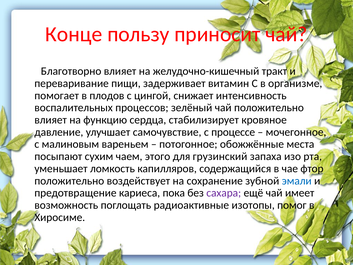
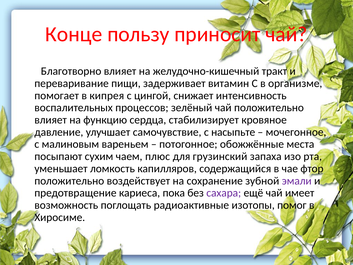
плодов: плодов -> кипрея (107, 95)
процессе: процессе -> насыпьте (233, 132)
этого: этого -> плюс (158, 156)
эмали colour: blue -> purple (297, 181)
